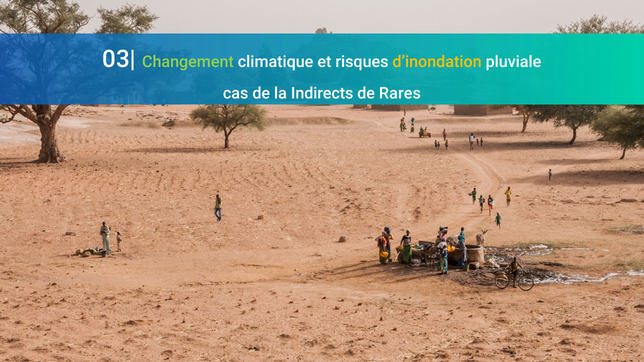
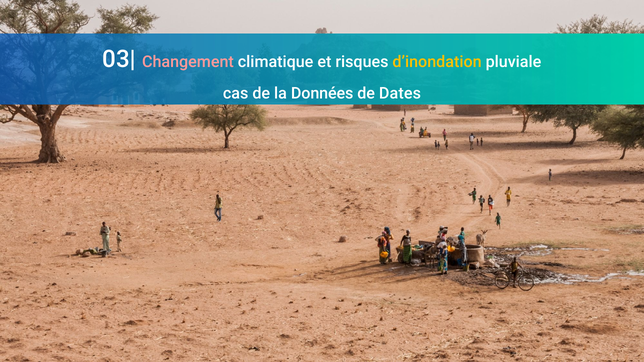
Changement colour: light green -> pink (188, 62)
Indirects: Indirects -> Données (322, 93)
Rares: Rares -> Dates (400, 93)
